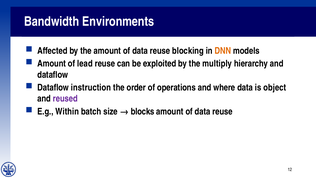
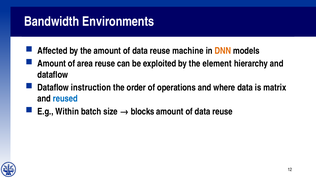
blocking: blocking -> machine (188, 51)
lead: lead -> area (85, 64)
multiply: multiply -> element (217, 64)
object: object -> matrix (275, 88)
reused colour: purple -> blue (65, 99)
